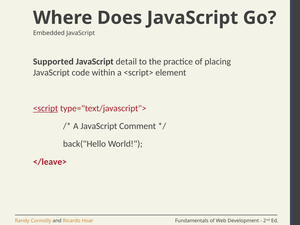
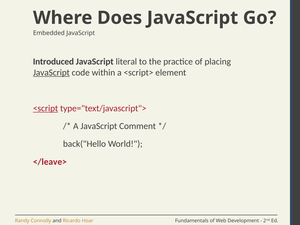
Supported: Supported -> Introduced (53, 62)
detail: detail -> literal (126, 62)
JavaScript underline: none -> present (51, 73)
